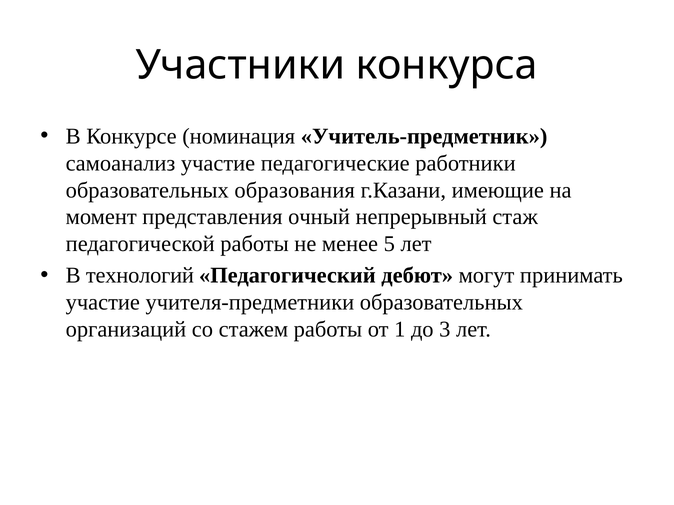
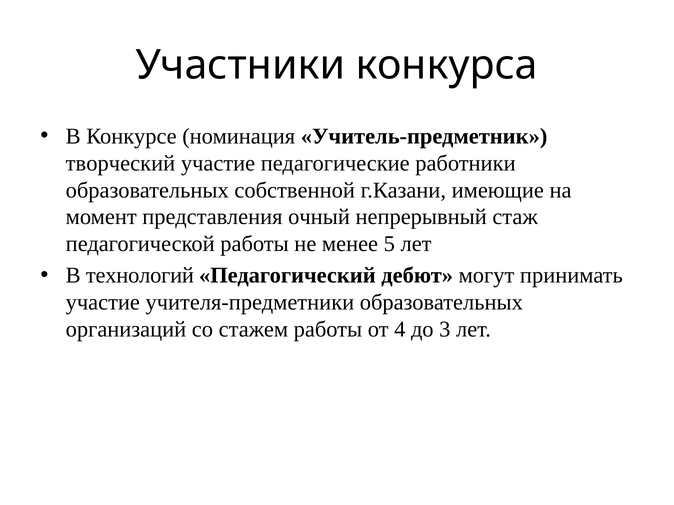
самоанализ: самоанализ -> творческий (120, 163)
образования: образования -> собственной (295, 190)
1: 1 -> 4 (400, 330)
